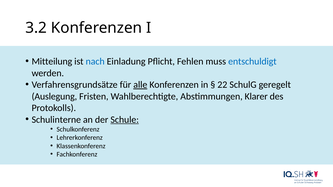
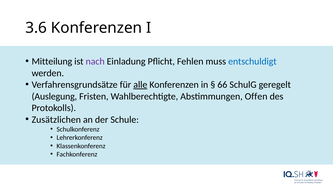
3.2: 3.2 -> 3.6 (36, 28)
nach colour: blue -> purple (95, 62)
22: 22 -> 66 (222, 85)
Klarer: Klarer -> Offen (256, 96)
Schulinterne: Schulinterne -> Zusätzlichen (56, 120)
Schule underline: present -> none (125, 120)
